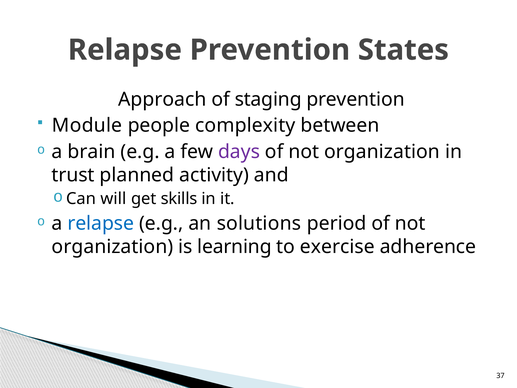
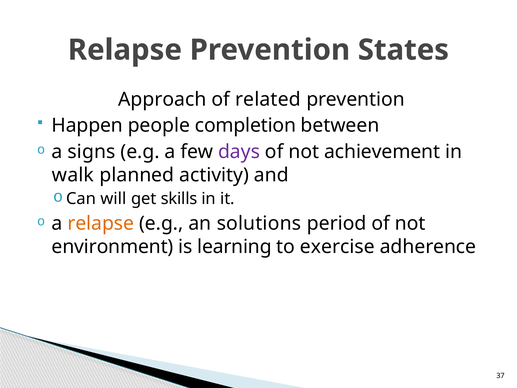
staging: staging -> related (268, 99)
Module: Module -> Happen (87, 125)
complexity: complexity -> completion (245, 125)
brain: brain -> signs (91, 152)
organization: organization -> achievement (382, 152)
trust: trust -> walk (73, 175)
relapse colour: blue -> orange (101, 223)
organization: organization -> environment (113, 246)
